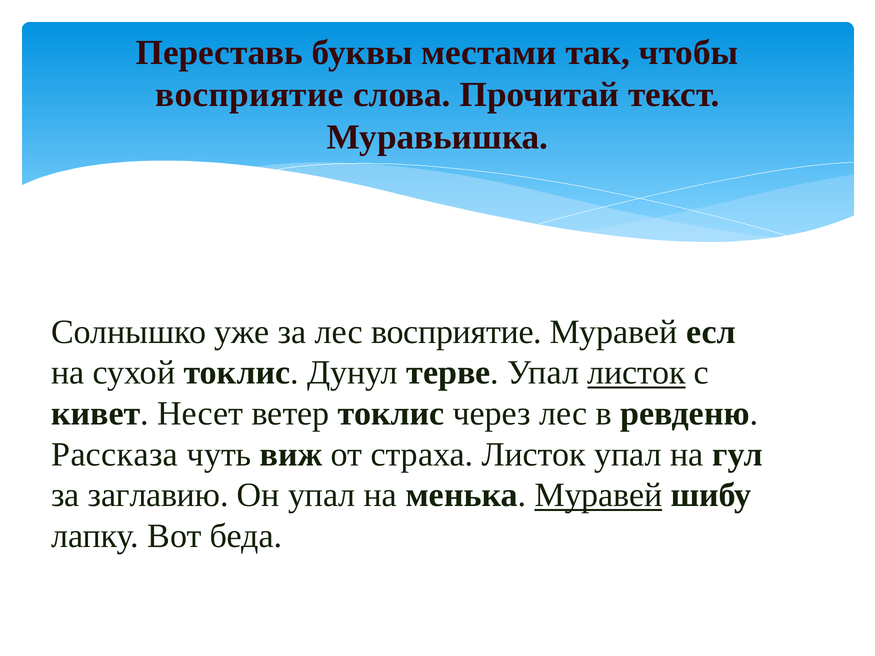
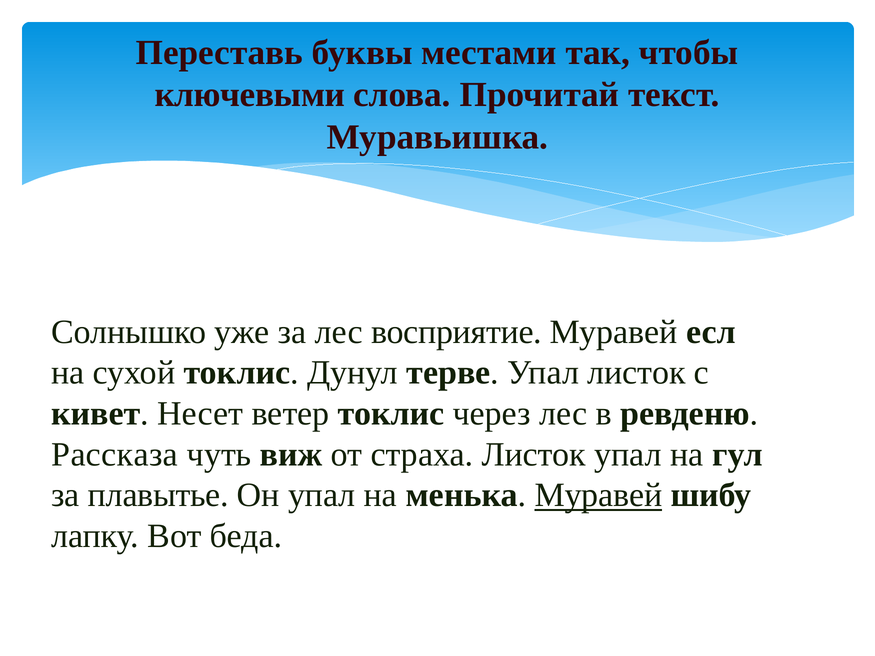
восприятие: восприятие -> ключевыми (250, 95)
листок underline: present -> none (637, 373)
заглавию: заглавию -> плавытье (158, 495)
